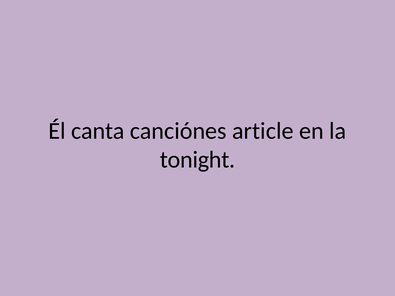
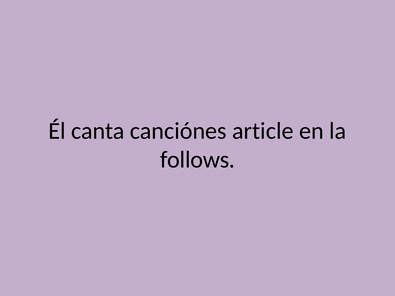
tonight: tonight -> follows (198, 160)
